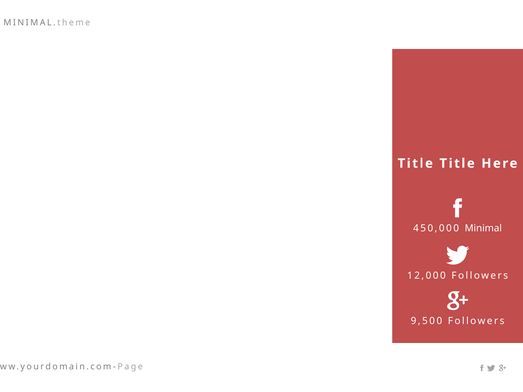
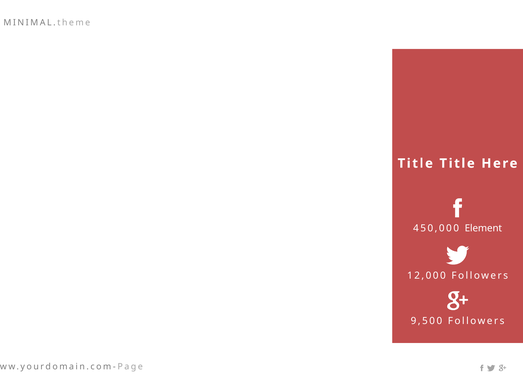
Minimal: Minimal -> Element (483, 229)
